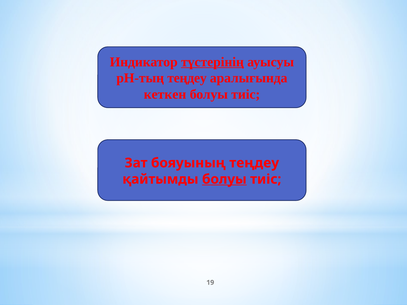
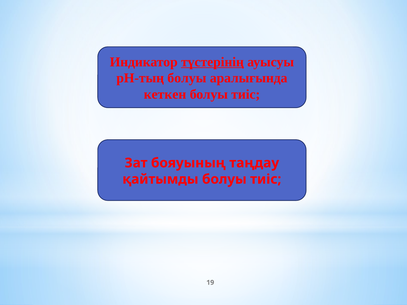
pH-тың теңдеу: теңдеу -> болуы (187, 78)
бояуының теңдеу: теңдеу -> таңдау (254, 163)
болуы underline: present -> none (224, 179)
